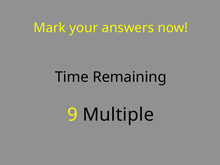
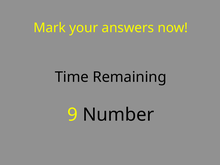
Multiple: Multiple -> Number (118, 115)
